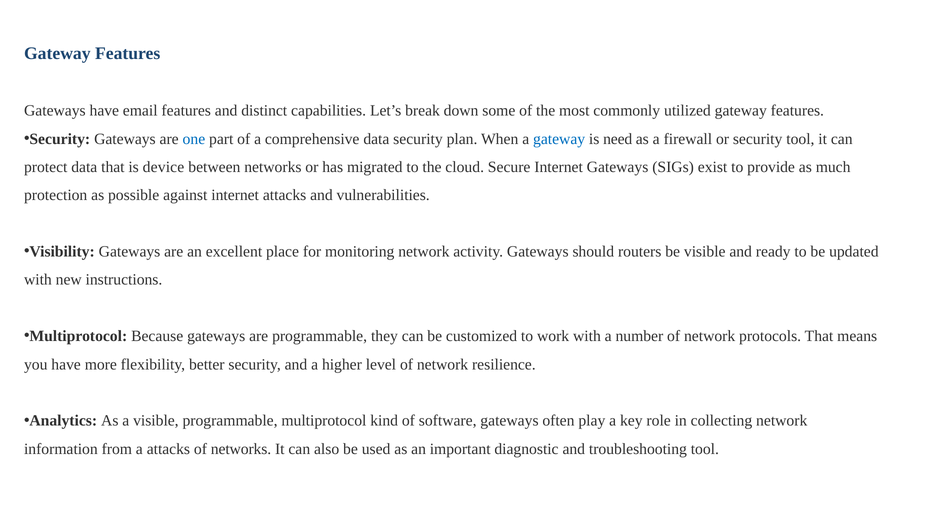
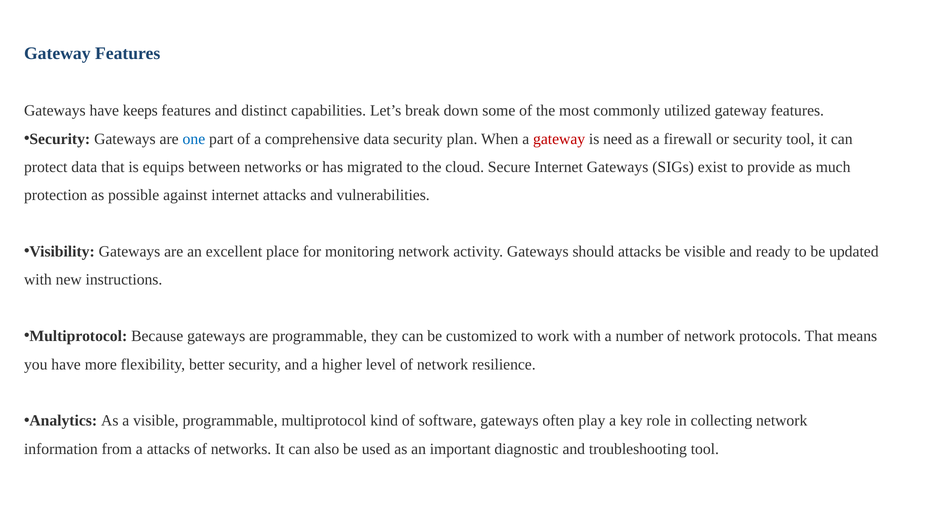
email: email -> keeps (140, 111)
gateway colour: blue -> red (559, 139)
device: device -> equips (163, 167)
should routers: routers -> attacks (640, 252)
